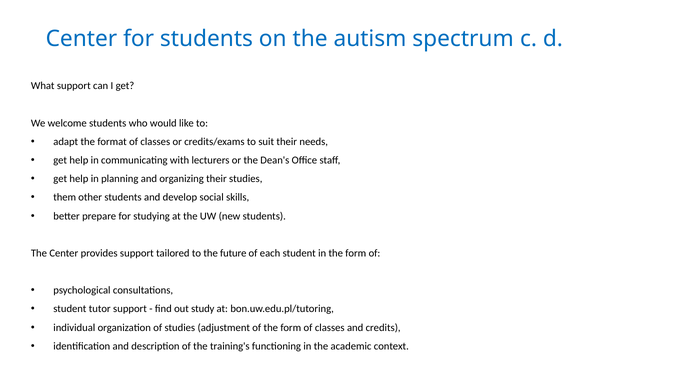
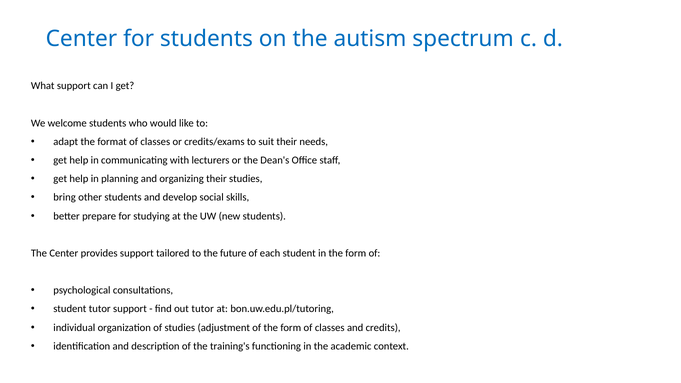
them: them -> bring (65, 197)
out study: study -> tutor (203, 309)
